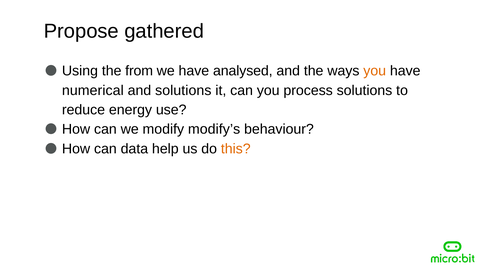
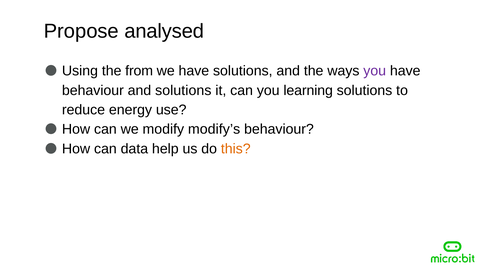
gathered: gathered -> analysed (164, 31)
have analysed: analysed -> solutions (243, 71)
you colour: orange -> purple (375, 71)
numerical: numerical -> behaviour (93, 90)
process: process -> learning (308, 90)
